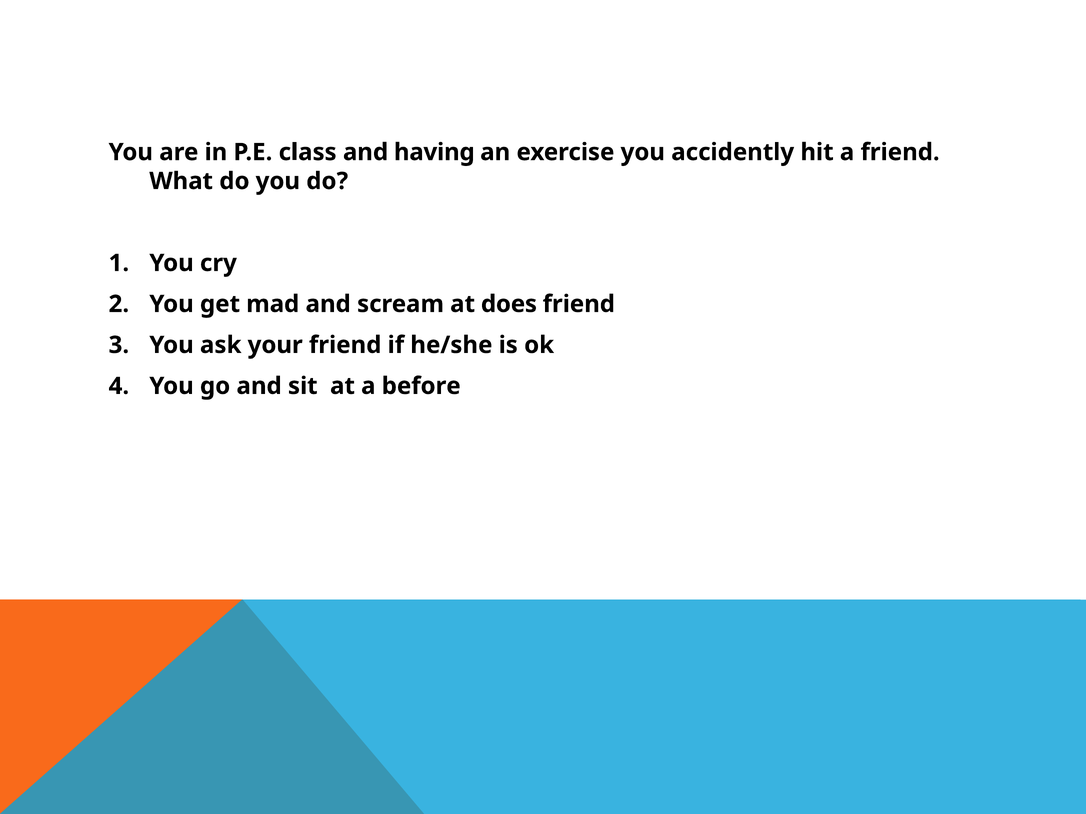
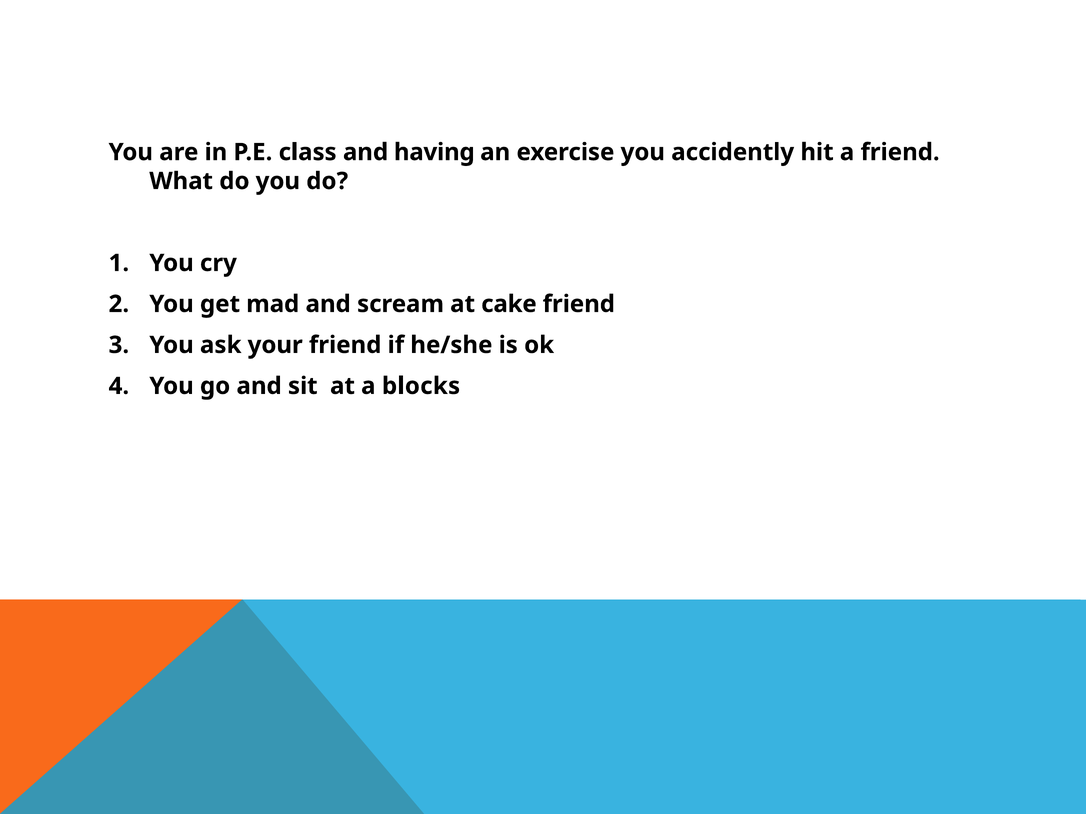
does: does -> cake (509, 304)
before: before -> blocks (421, 386)
